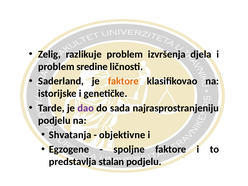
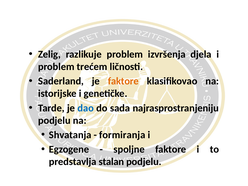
sredine: sredine -> trećem (92, 67)
dao colour: purple -> blue (86, 108)
objektivne: objektivne -> formiranja (122, 135)
